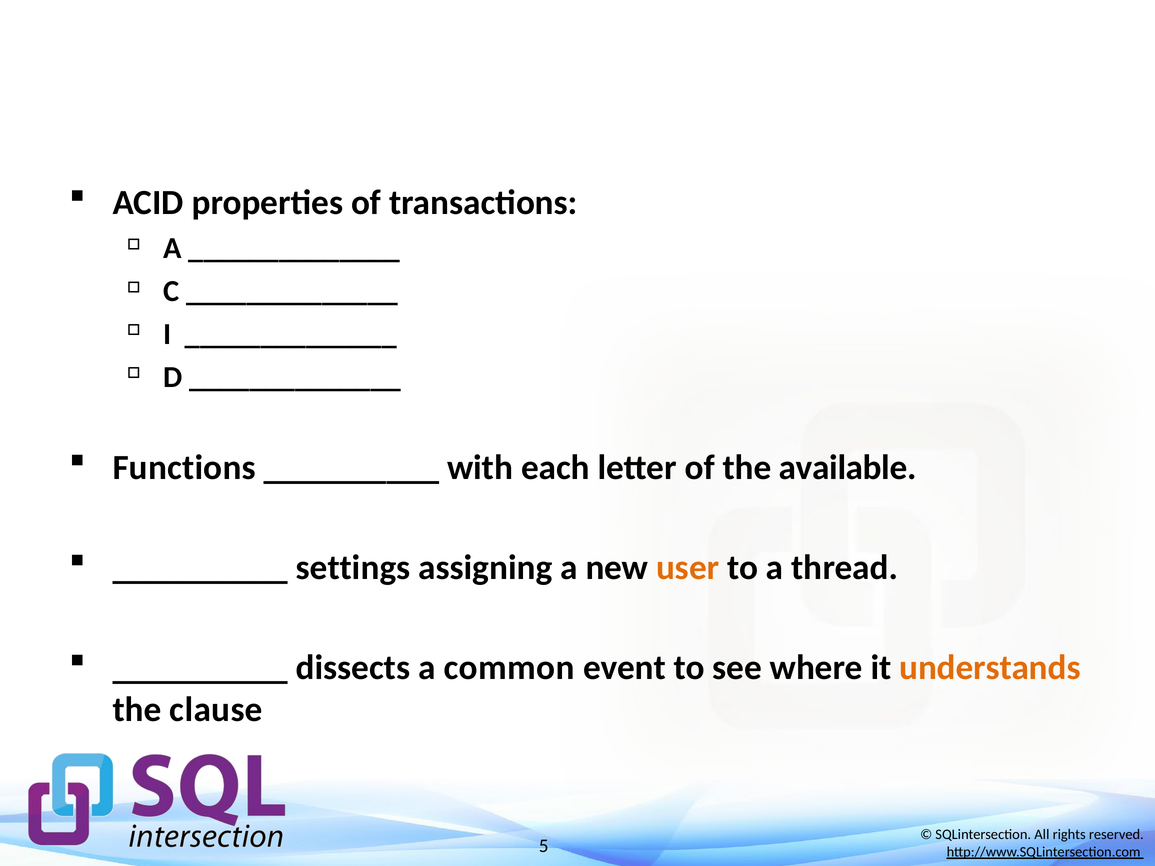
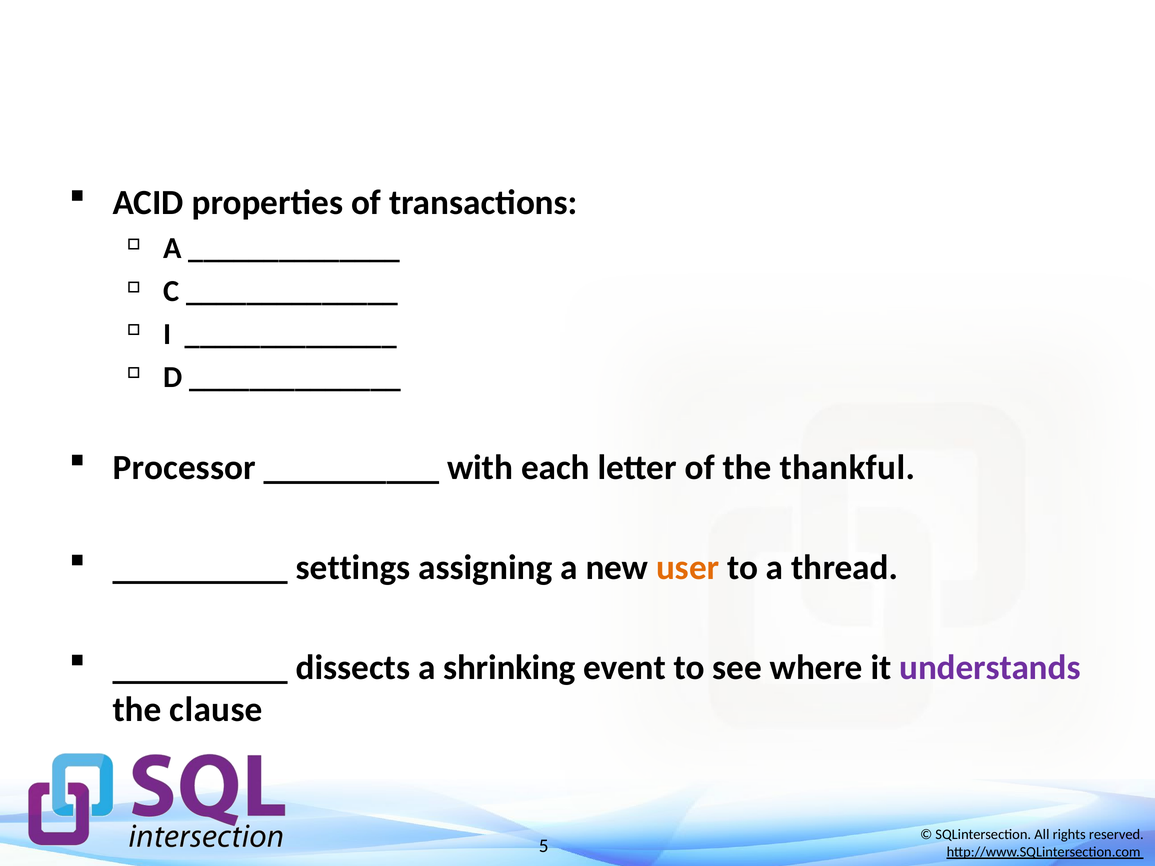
Functions: Functions -> Processor (184, 468)
available: available -> thankful (847, 468)
common: common -> shrinking (509, 668)
understands colour: orange -> purple (990, 668)
